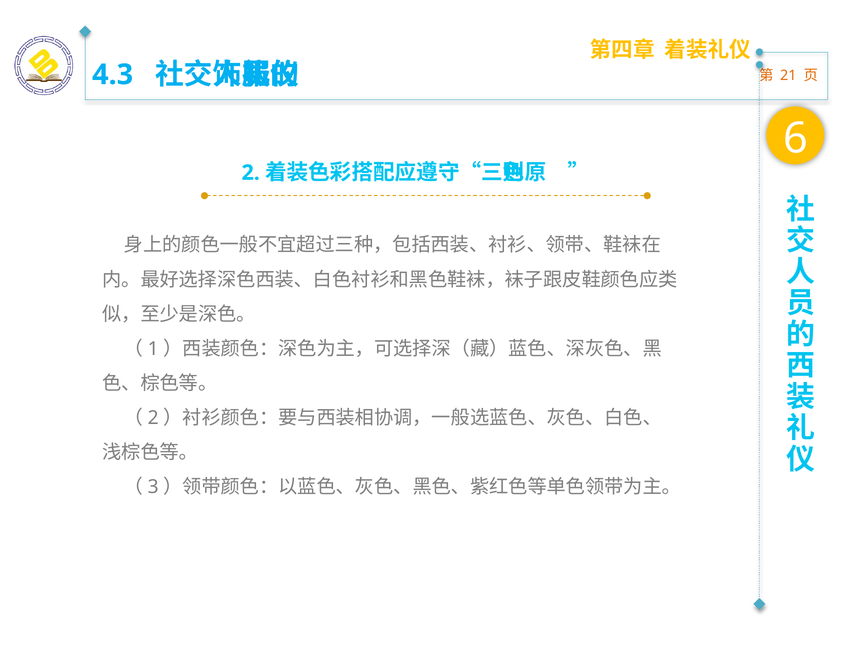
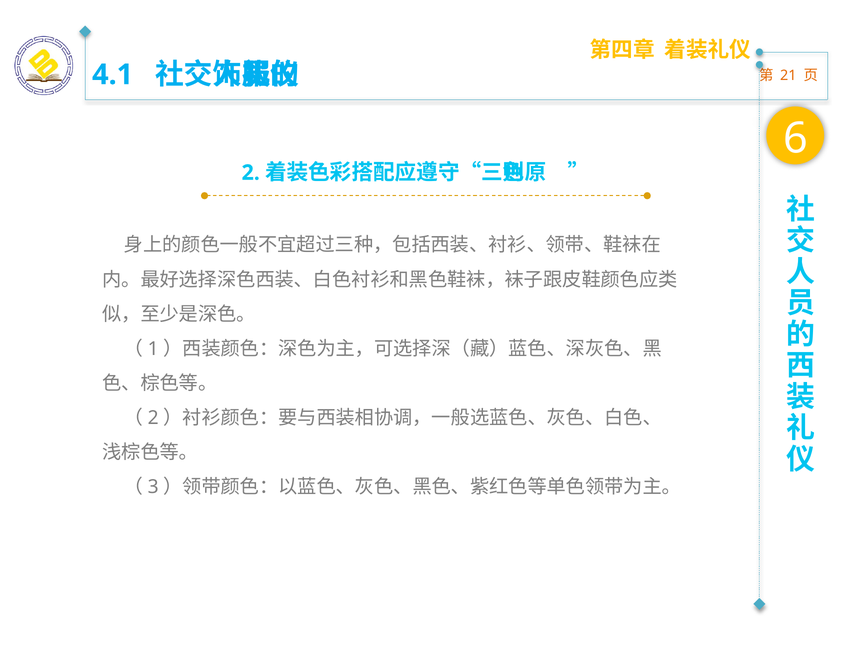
4.3: 4.3 -> 4.1 (113, 75)
